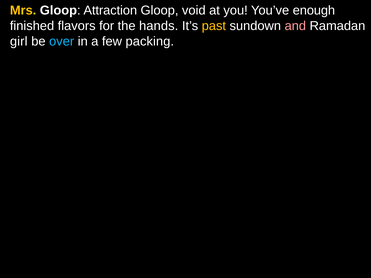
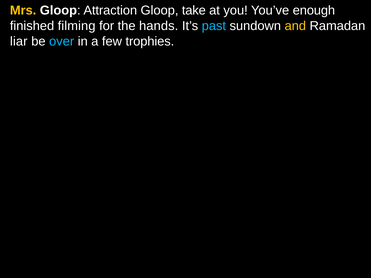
void: void -> take (194, 10)
flavors: flavors -> filming (77, 26)
past colour: yellow -> light blue (214, 26)
and colour: pink -> yellow (295, 26)
girl: girl -> liar (19, 41)
packing: packing -> trophies (150, 41)
